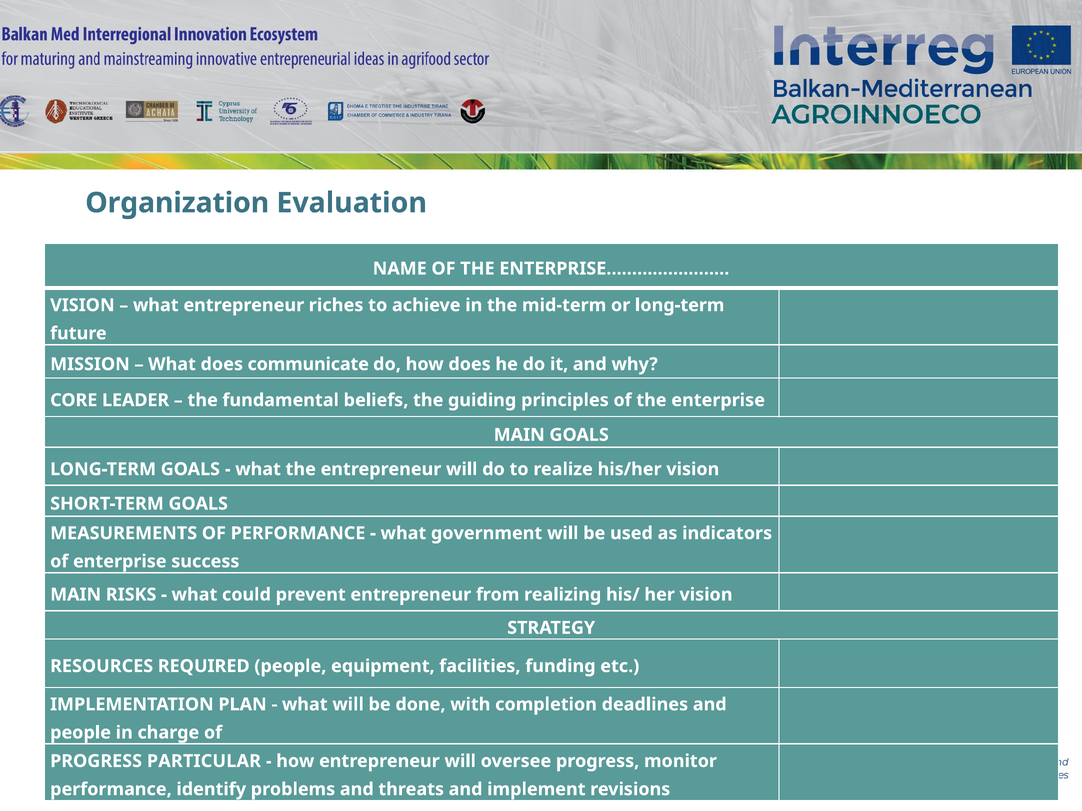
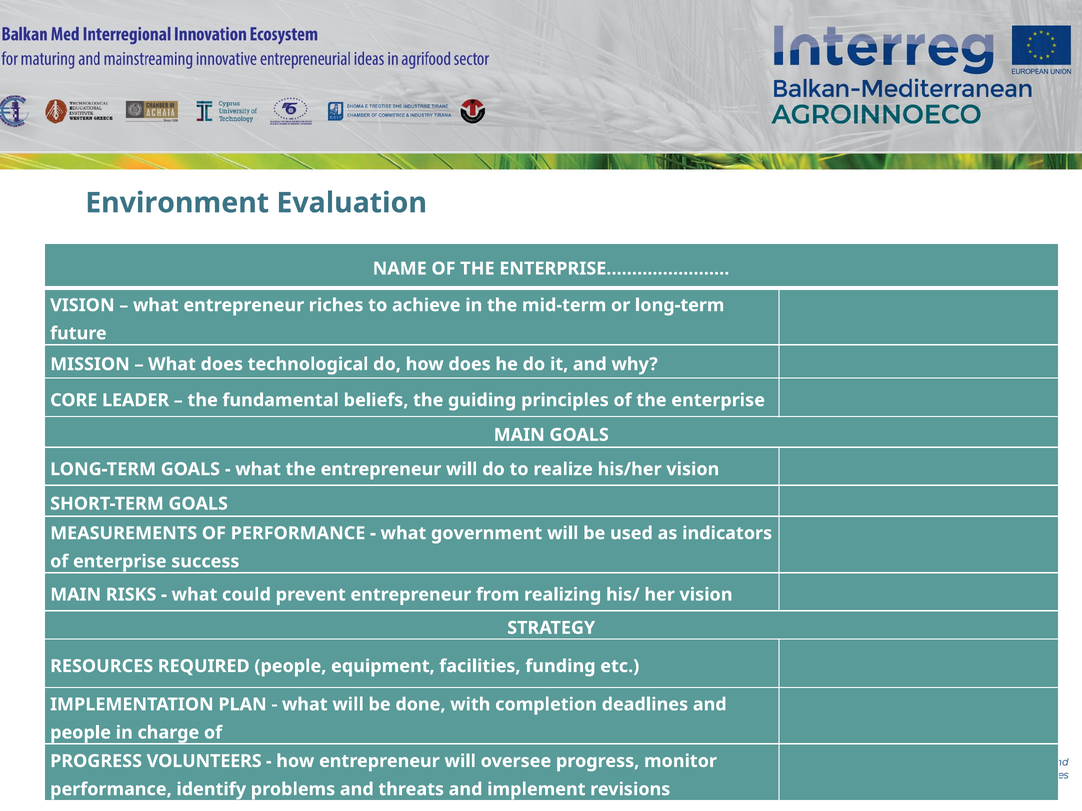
Organization: Organization -> Environment (177, 203)
communicate: communicate -> technological (308, 364)
PARTICULAR: PARTICULAR -> VOLUNTEERS (204, 762)
